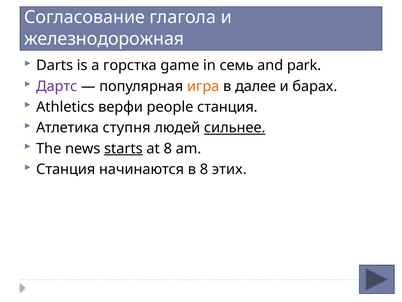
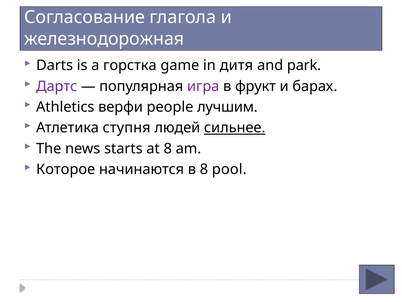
семь: семь -> дитя (236, 65)
игра colour: orange -> purple (203, 86)
далее: далее -> фрукт (256, 86)
people станция: станция -> лучшим (227, 107)
starts underline: present -> none (123, 148)
Станция: Станция -> Которое (66, 169)
этих: этих -> pool (229, 169)
